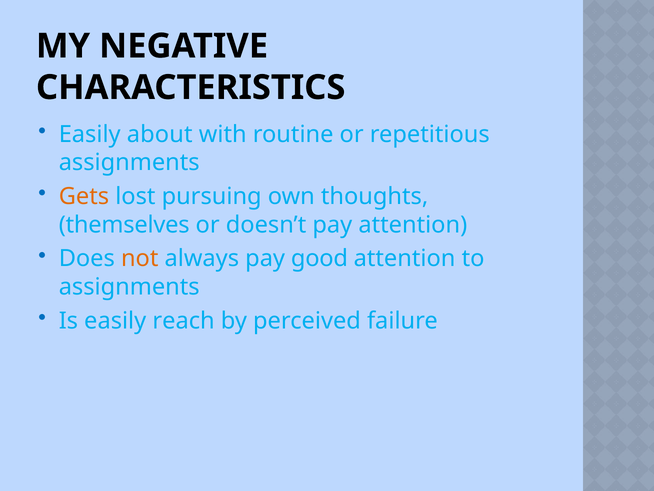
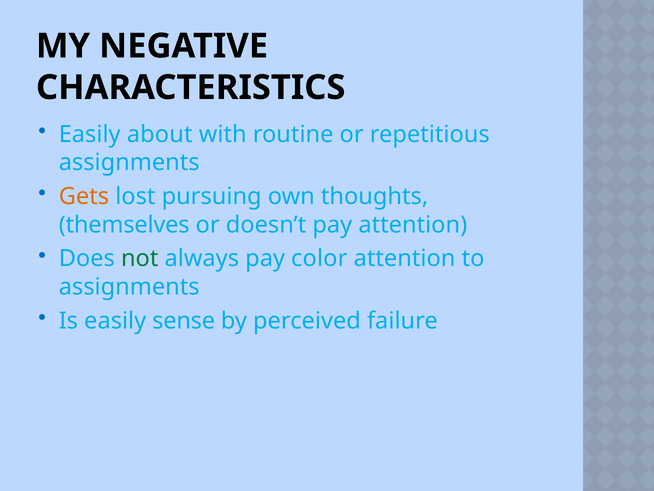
not colour: orange -> green (140, 258)
good: good -> color (319, 258)
reach: reach -> sense (184, 320)
